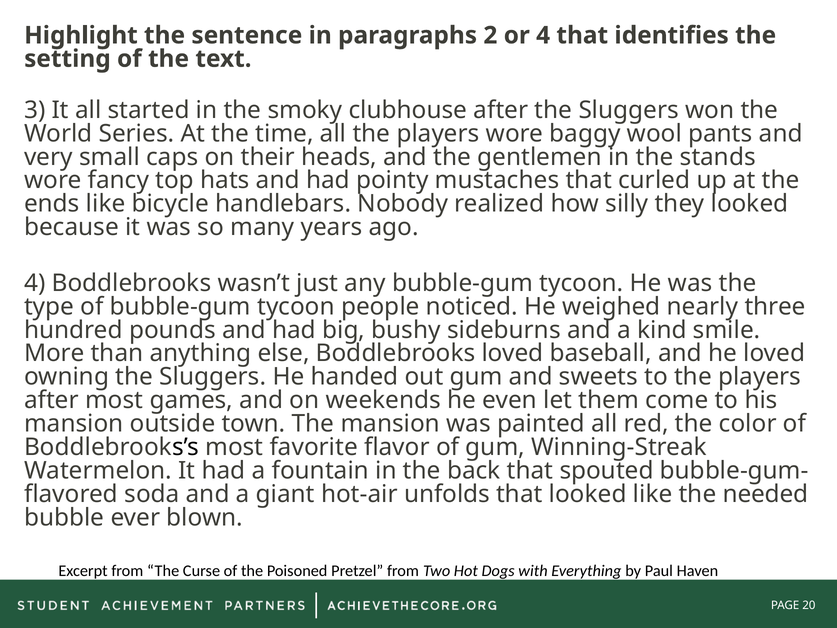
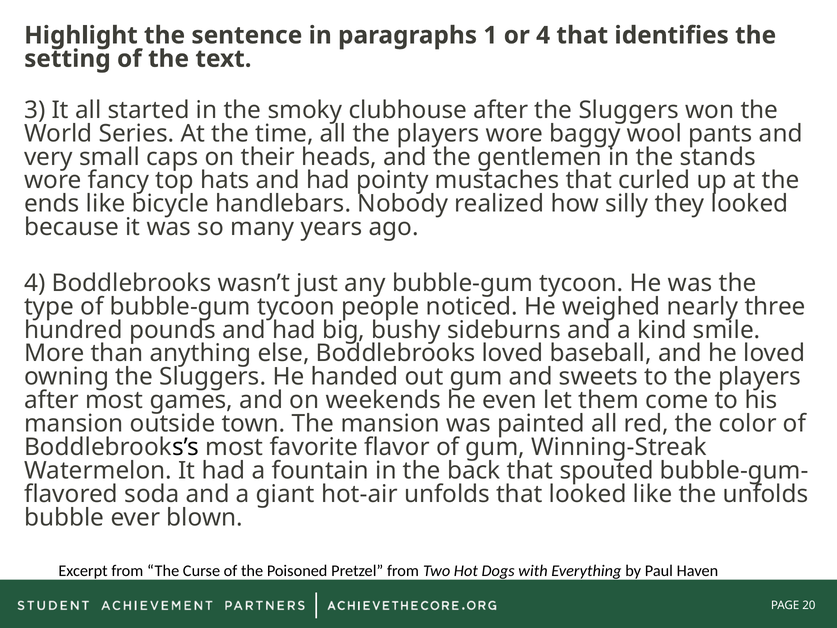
2: 2 -> 1 (490, 35)
the needed: needed -> unfolds (765, 494)
